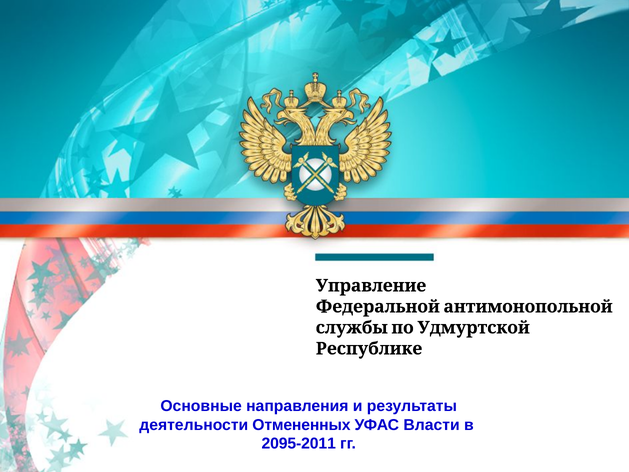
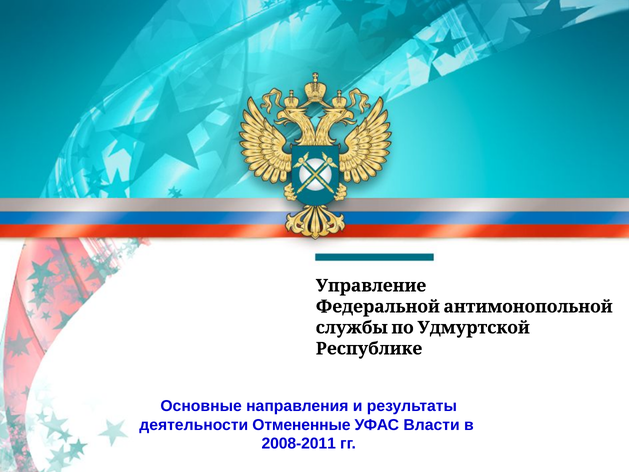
Отмененных: Отмененных -> Отмененные (301, 425)
2095-2011: 2095-2011 -> 2008-2011 (299, 444)
